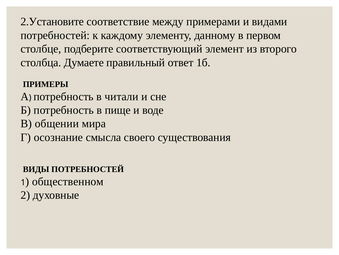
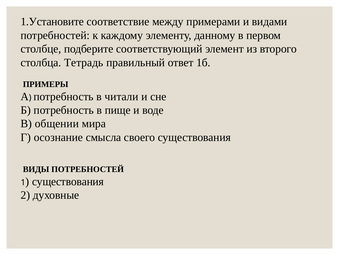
2.Установите: 2.Установите -> 1.Установите (52, 22)
Думаете: Думаете -> Тетрадь (84, 62)
общественном: общественном -> существования (68, 181)
